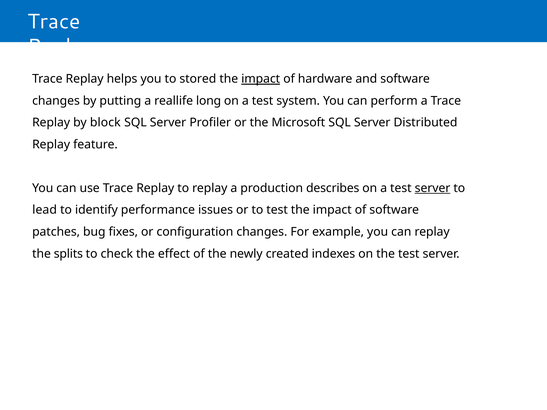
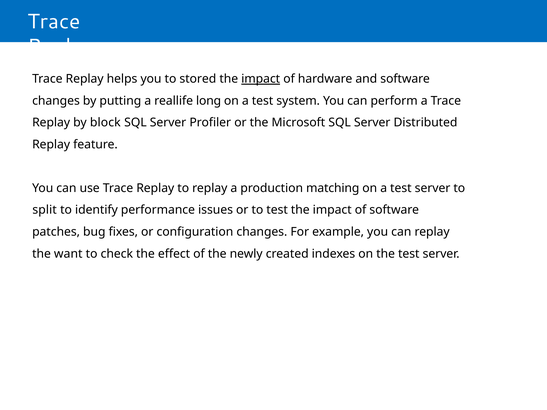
describes: describes -> matching (333, 188)
server underline: present -> none (433, 188)
lead: lead -> split (45, 210)
splits: splits -> want (68, 254)
